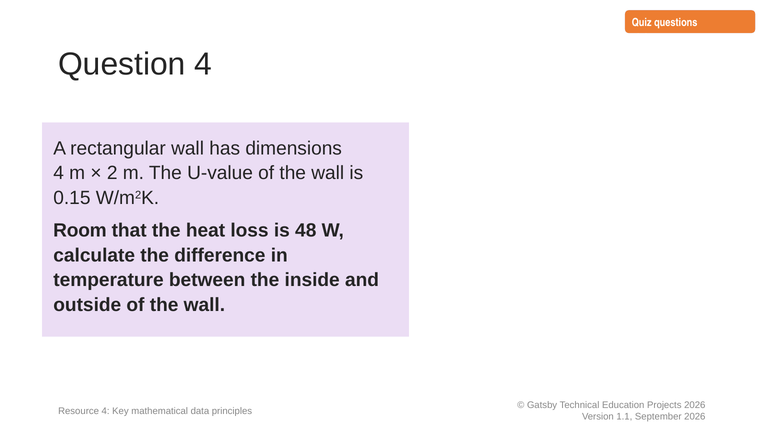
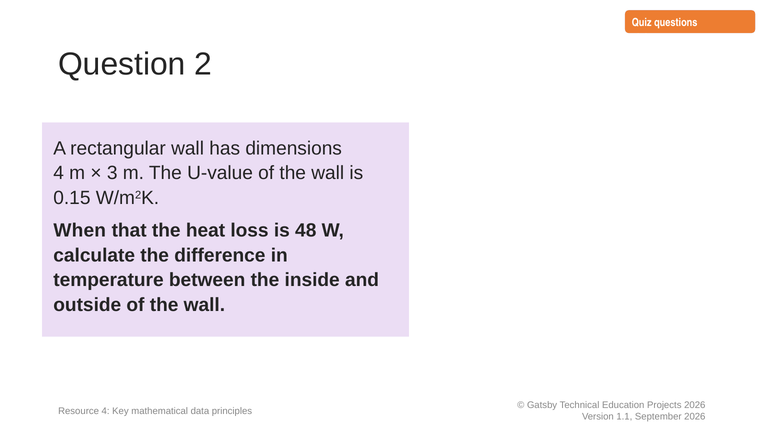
Question 4: 4 -> 2 (203, 64)
2: 2 -> 3 (112, 173)
Room: Room -> When (80, 230)
